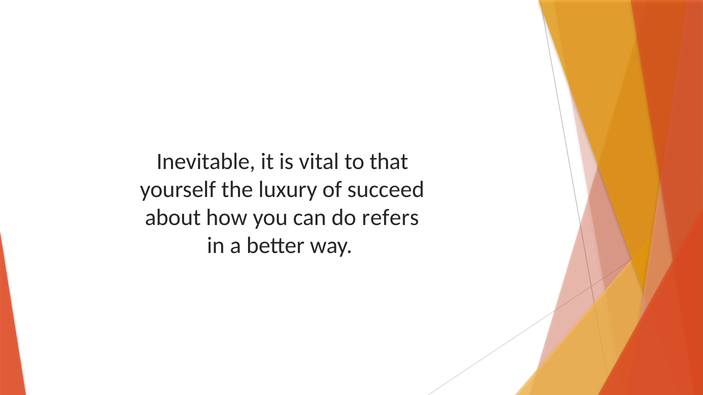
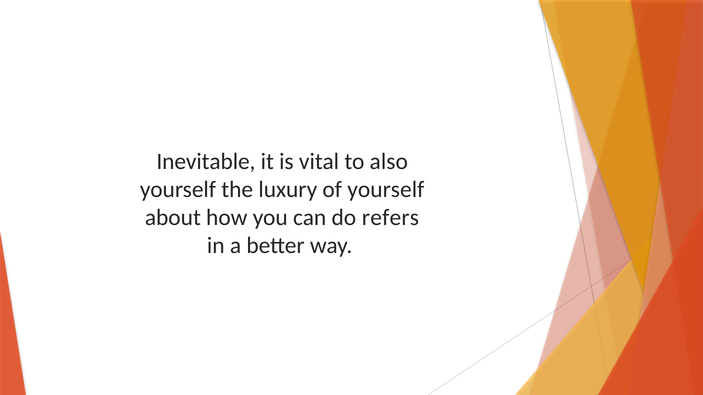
that: that -> also (389, 162)
of succeed: succeed -> yourself (386, 190)
